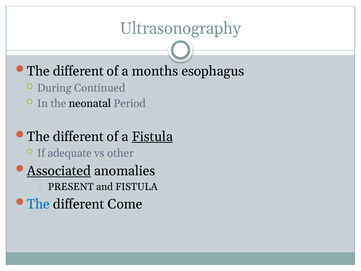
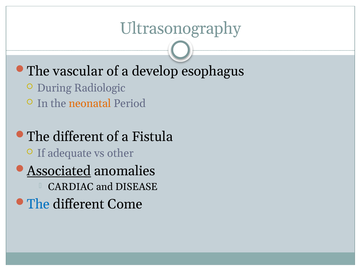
different: different -> vascular (78, 71)
months: months -> develop (155, 71)
Continued: Continued -> Radiologic (100, 88)
neonatal colour: black -> orange (90, 103)
Fistula underline: present -> none (152, 136)
PRESENT: PRESENT -> CARDIAC (71, 187)
and FISTULA: FISTULA -> DISEASE (136, 187)
